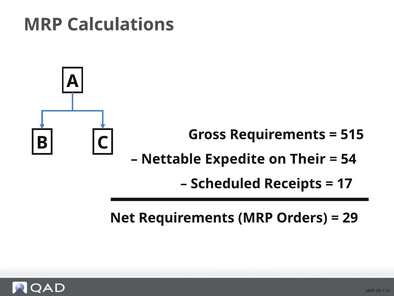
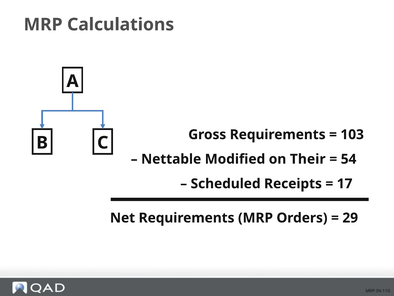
515: 515 -> 103 (352, 134)
Expedite: Expedite -> Modified (235, 159)
